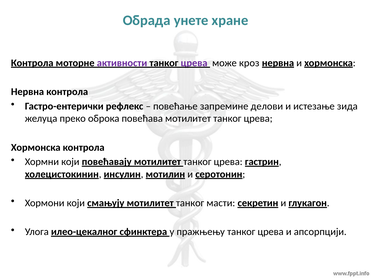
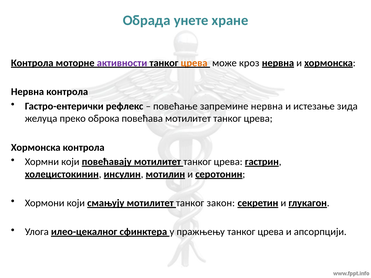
црева colour: purple -> orange (194, 63)
запремине делови: делови -> нервна (267, 106)
масти: масти -> закон (221, 203)
